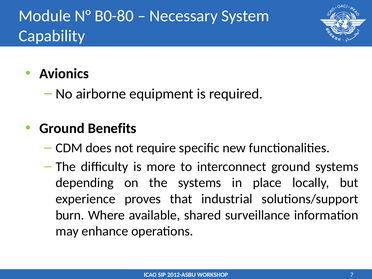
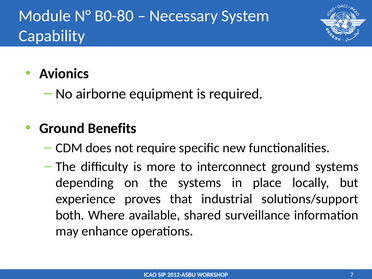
burn: burn -> both (70, 215)
